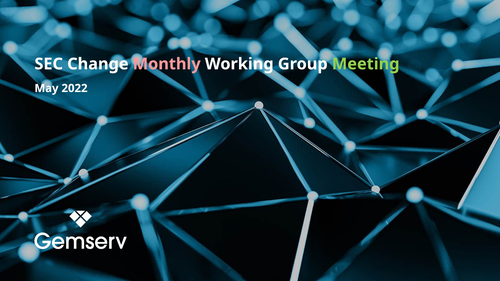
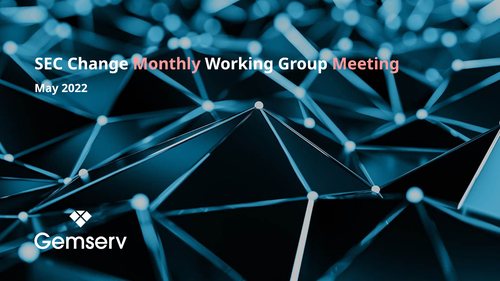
Meeting colour: light green -> pink (366, 64)
